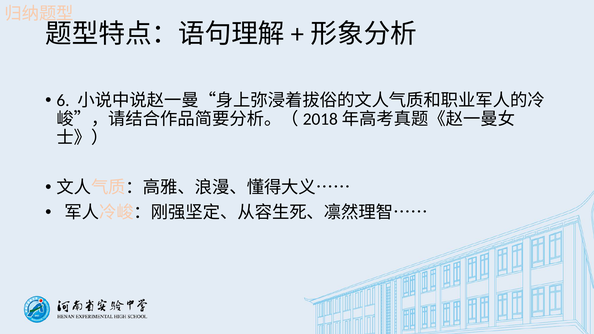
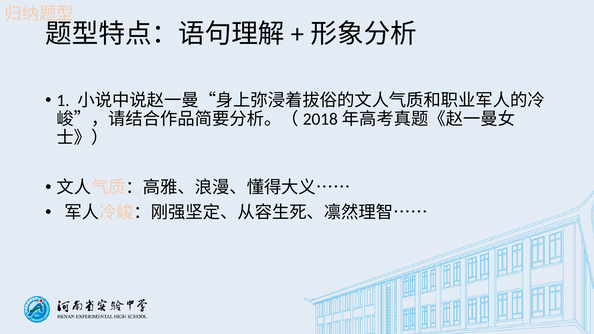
6: 6 -> 1 (63, 100)
